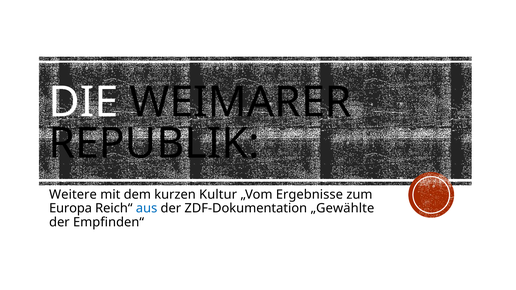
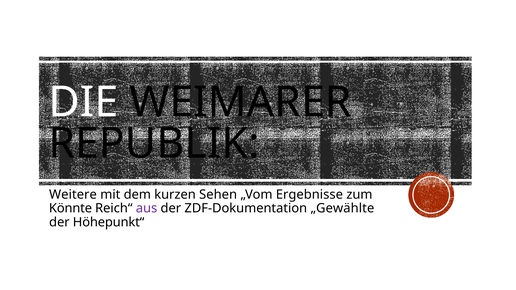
Kultur: Kultur -> Sehen (218, 195)
Europa: Europa -> Könnte (71, 209)
aus colour: blue -> purple (147, 209)
Empfinden“: Empfinden“ -> Höhepunkt“ (109, 222)
